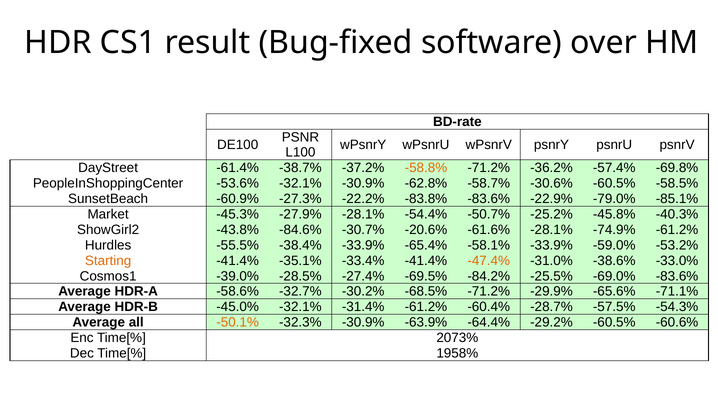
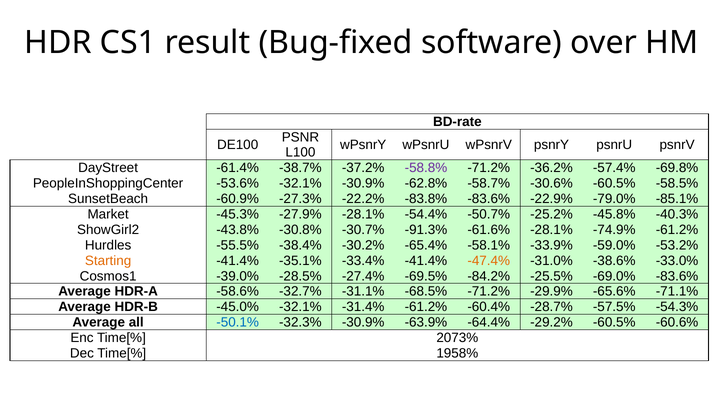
-58.8% colour: orange -> purple (426, 168)
-84.6%: -84.6% -> -30.8% (300, 230)
-20.6%: -20.6% -> -91.3% (426, 230)
-38.4% -33.9%: -33.9% -> -30.2% (363, 245)
-30.2%: -30.2% -> -31.1% (363, 291)
-50.1% colour: orange -> blue (238, 322)
